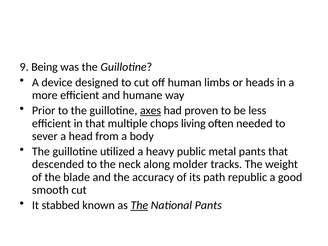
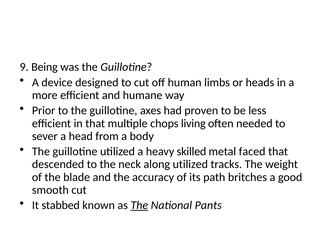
axes underline: present -> none (151, 111)
public: public -> skilled (191, 152)
metal pants: pants -> faced (252, 152)
along molder: molder -> utilized (190, 164)
republic: republic -> britches (247, 177)
